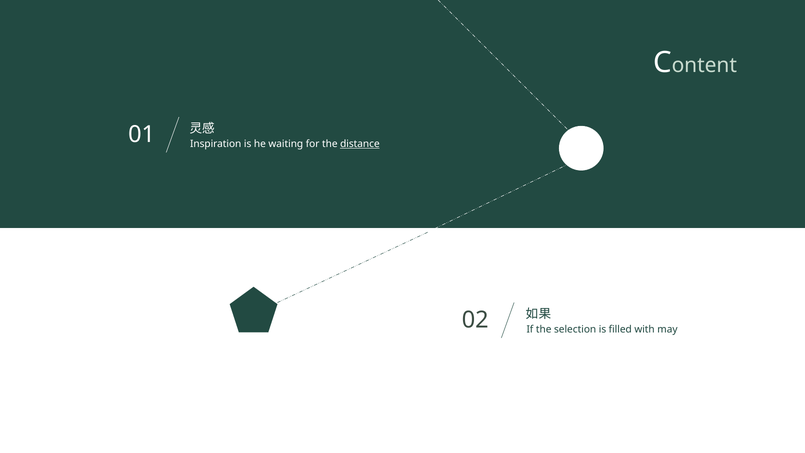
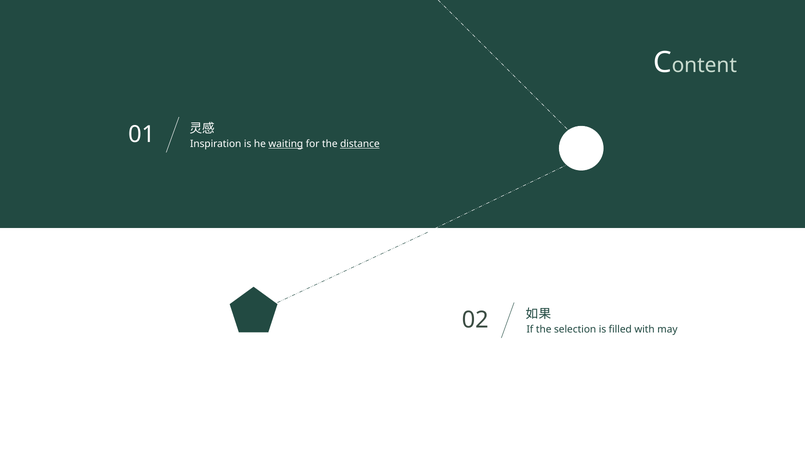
waiting underline: none -> present (286, 144)
